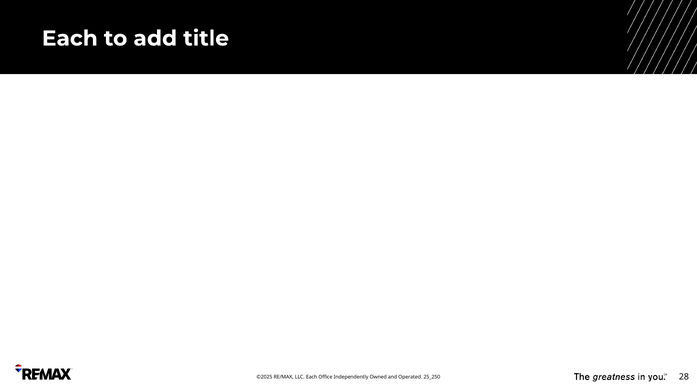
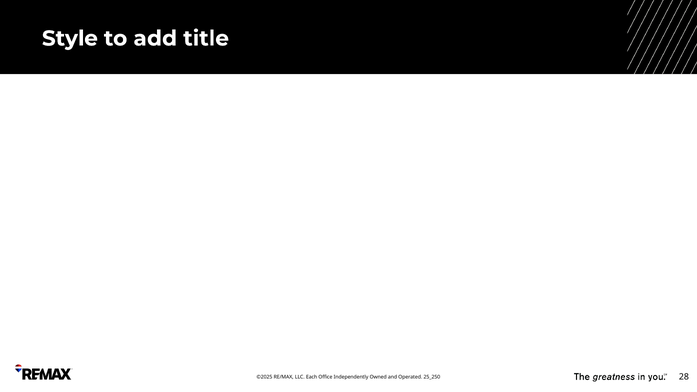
Each: Each -> Style (70, 38)
